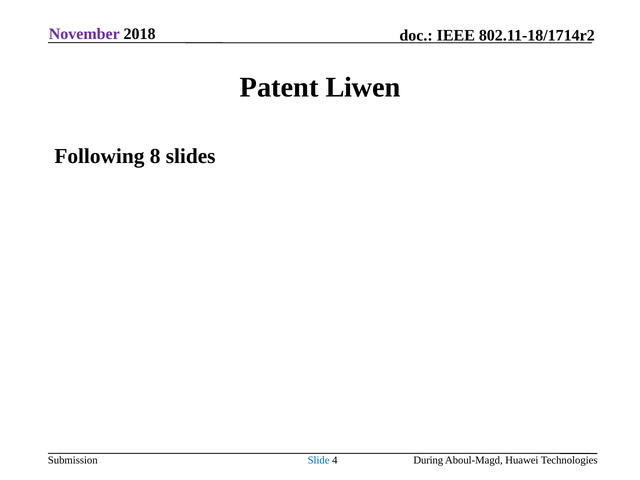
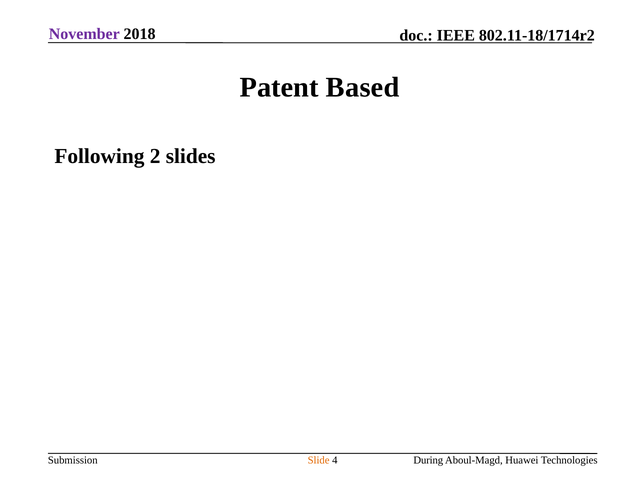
Liwen: Liwen -> Based (363, 87)
8: 8 -> 2 (155, 156)
Slide colour: blue -> orange (319, 460)
